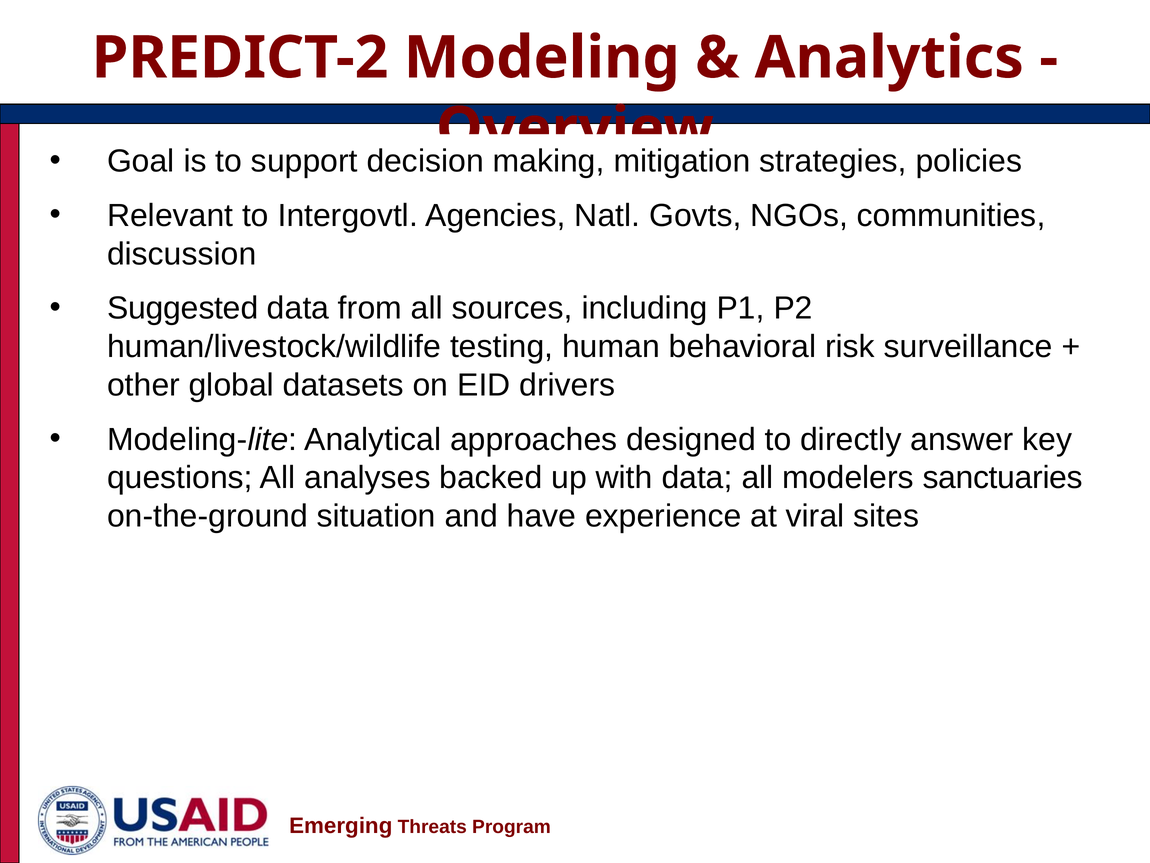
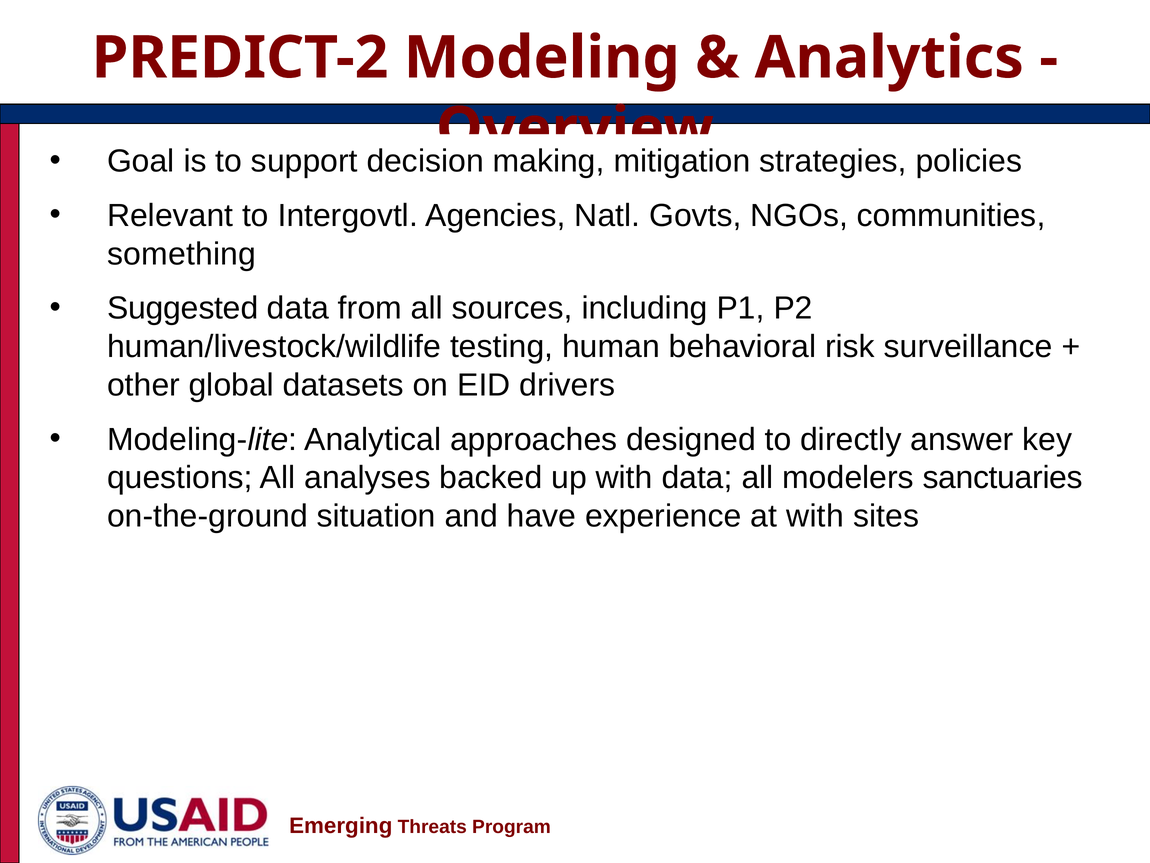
discussion: discussion -> something (182, 254)
at viral: viral -> with (815, 516)
